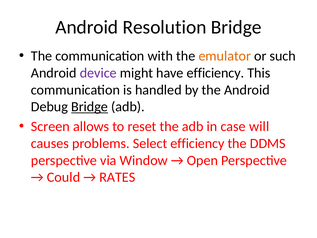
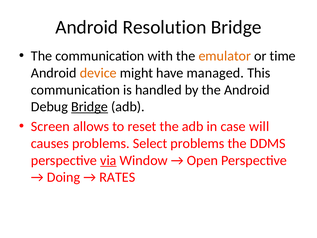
such: such -> time (283, 56)
device colour: purple -> orange (98, 73)
have efficiency: efficiency -> managed (215, 73)
Select efficiency: efficiency -> problems (197, 143)
via underline: none -> present (108, 160)
Could: Could -> Doing (64, 177)
